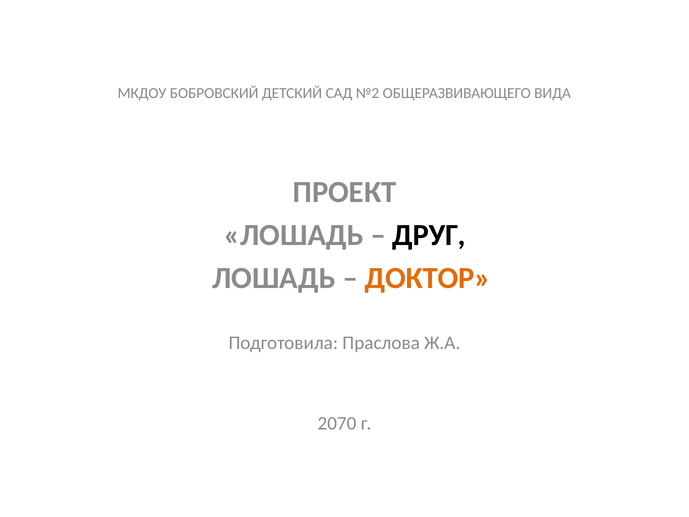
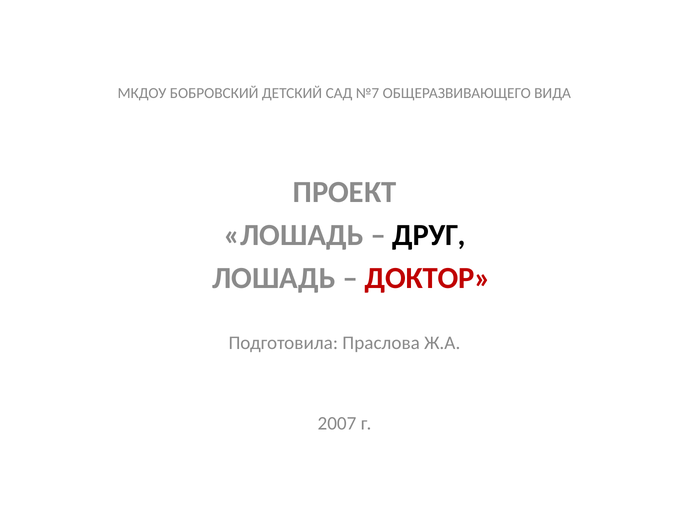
№2: №2 -> №7 (368, 93)
ДОКТОР colour: orange -> red (428, 278)
2070: 2070 -> 2007 (337, 423)
